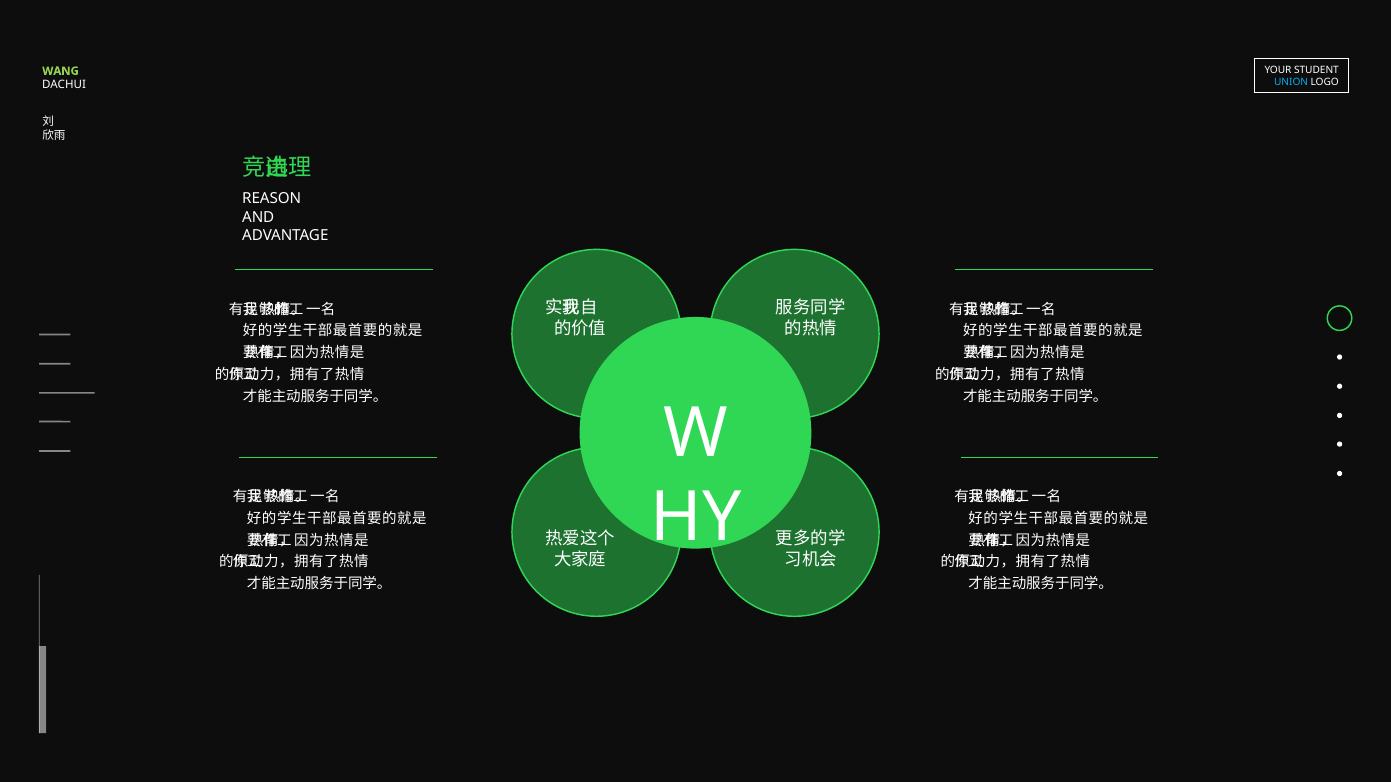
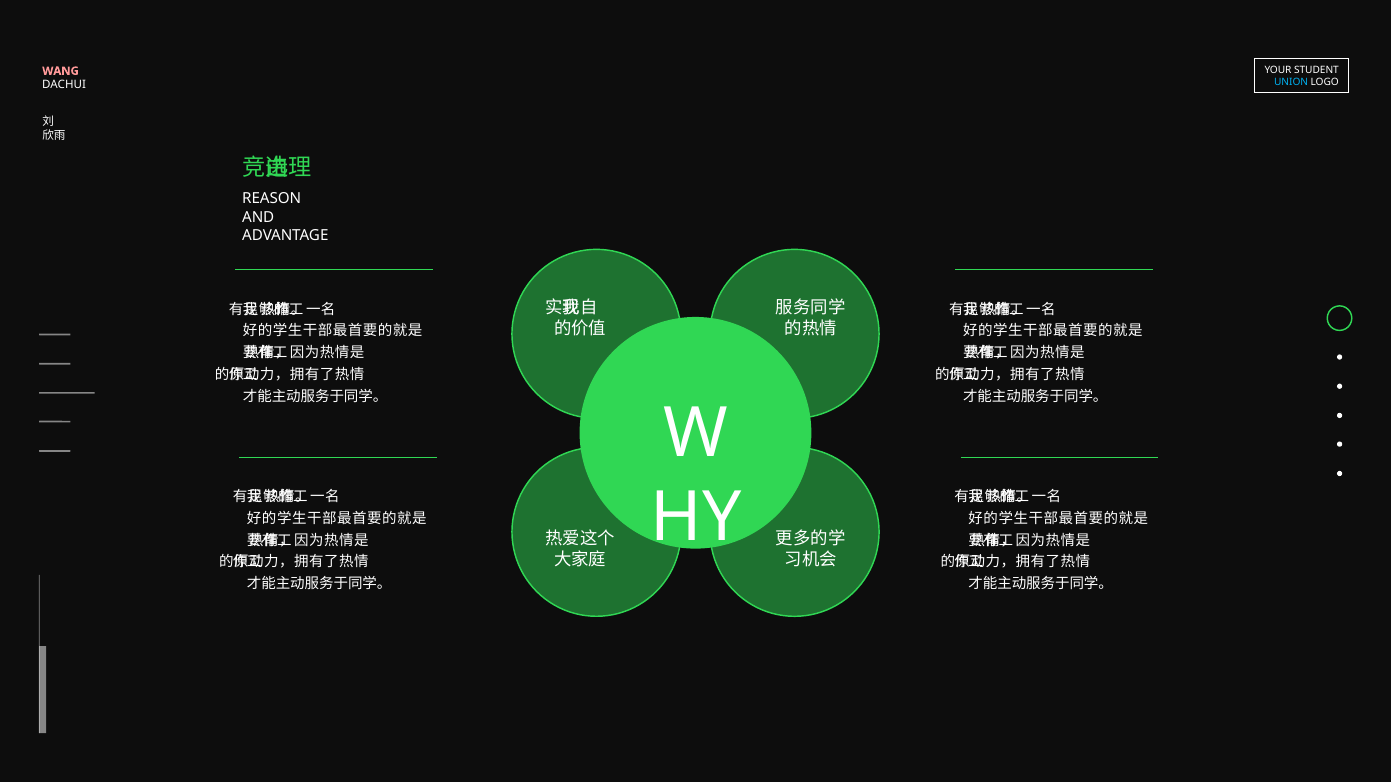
WANG colour: light green -> pink (61, 71)
